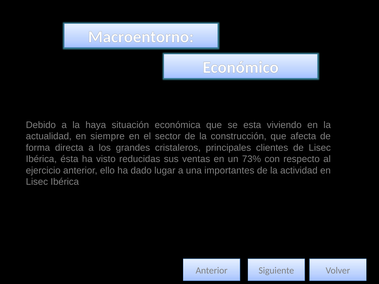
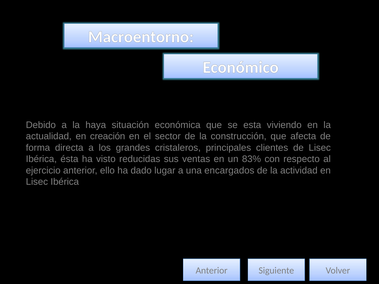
siempre: siempre -> creación (108, 136)
73%: 73% -> 83% (251, 159)
importantes: importantes -> encargados (229, 171)
